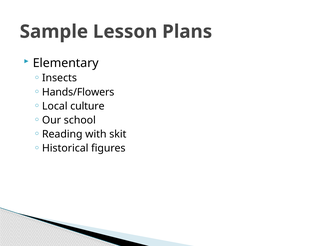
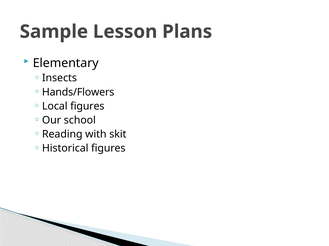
Local culture: culture -> figures (87, 106)
